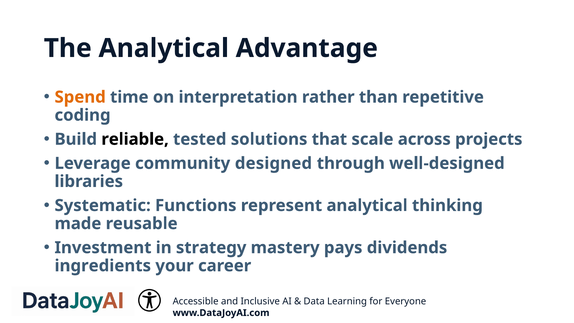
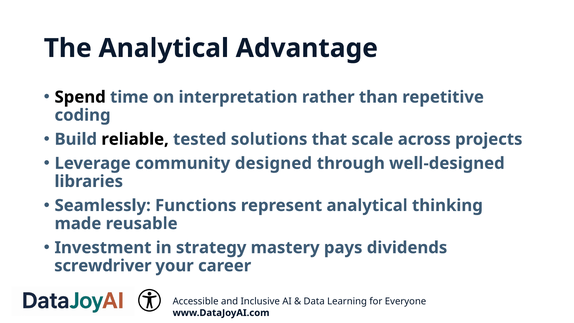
Spend colour: orange -> black (80, 97)
Systematic: Systematic -> Seamlessly (103, 205)
ingredients: ingredients -> screwdriver (103, 266)
